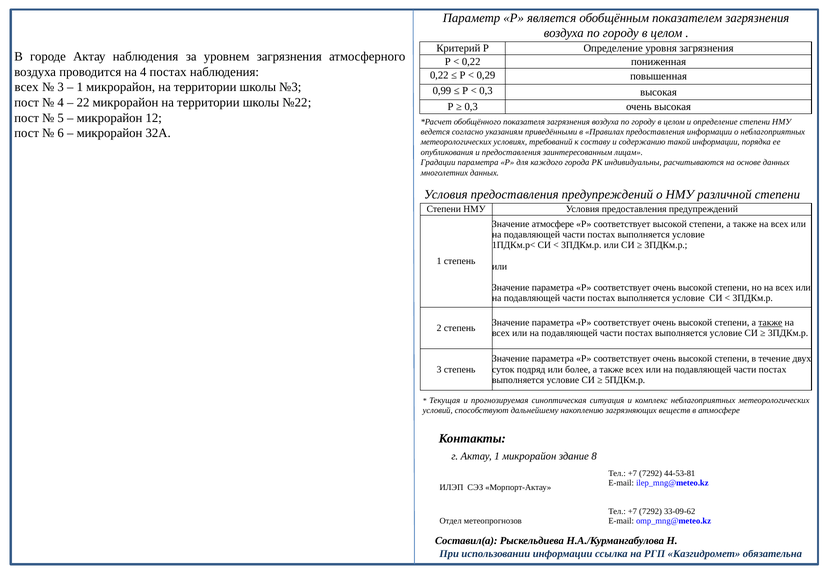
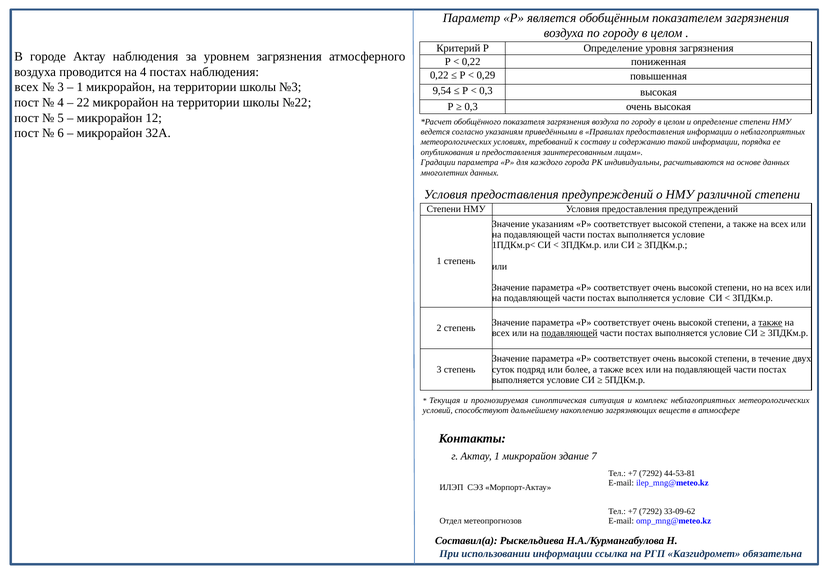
0,99: 0,99 -> 9,54 (442, 91)
Значение атмосфере: атмосфере -> указаниям (553, 224)
подавляющей underline: none -> present (569, 333)
8: 8 -> 7 (594, 456)
